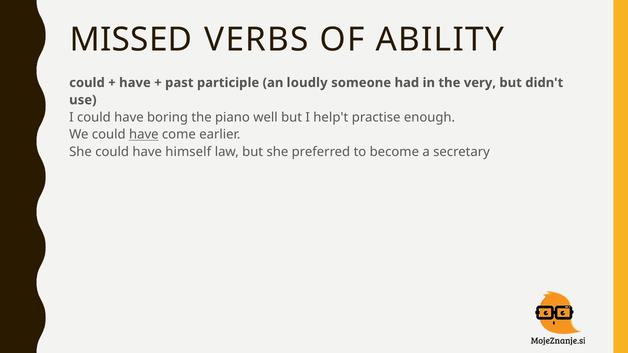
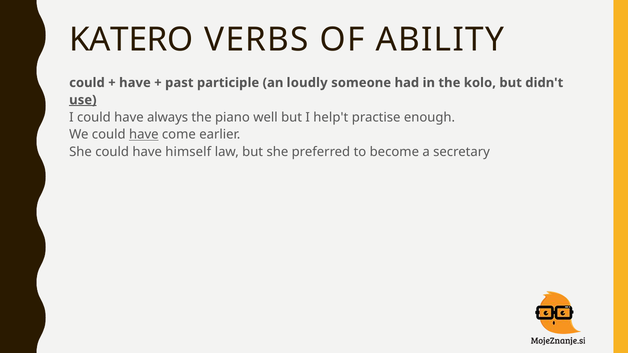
MISSED: MISSED -> KATERO (131, 40)
very: very -> kolo (480, 83)
use underline: none -> present (83, 100)
boring: boring -> always (168, 117)
